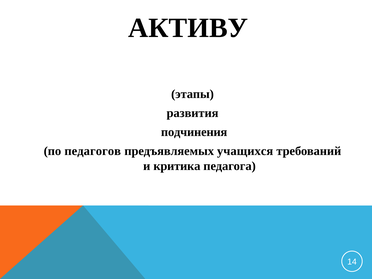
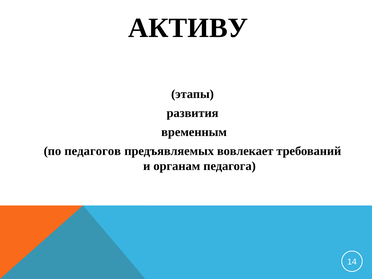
подчинения: подчинения -> временным (194, 132)
учащихся: учащихся -> вовлекает (245, 151)
критика: критика -> органам (177, 166)
